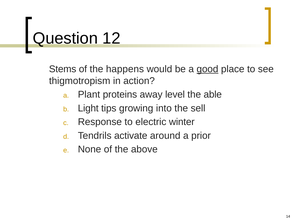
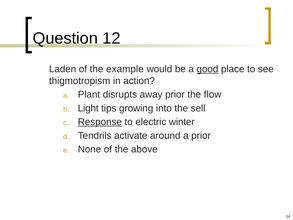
Stems: Stems -> Laden (63, 69)
happens: happens -> example (125, 69)
proteins: proteins -> disrupts (120, 94)
away level: level -> prior (175, 94)
able: able -> flow (213, 94)
Response underline: none -> present (100, 122)
